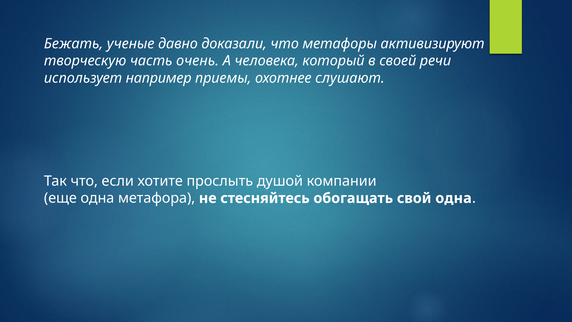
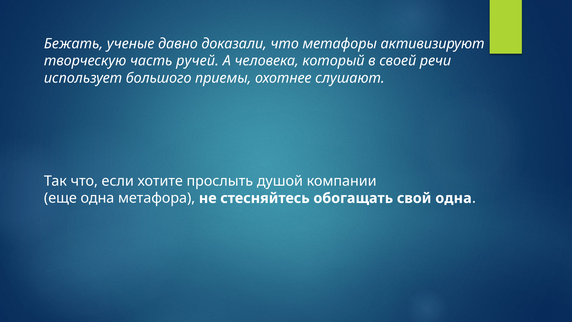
очень: очень -> ручей (198, 61)
например: например -> большого (159, 78)
